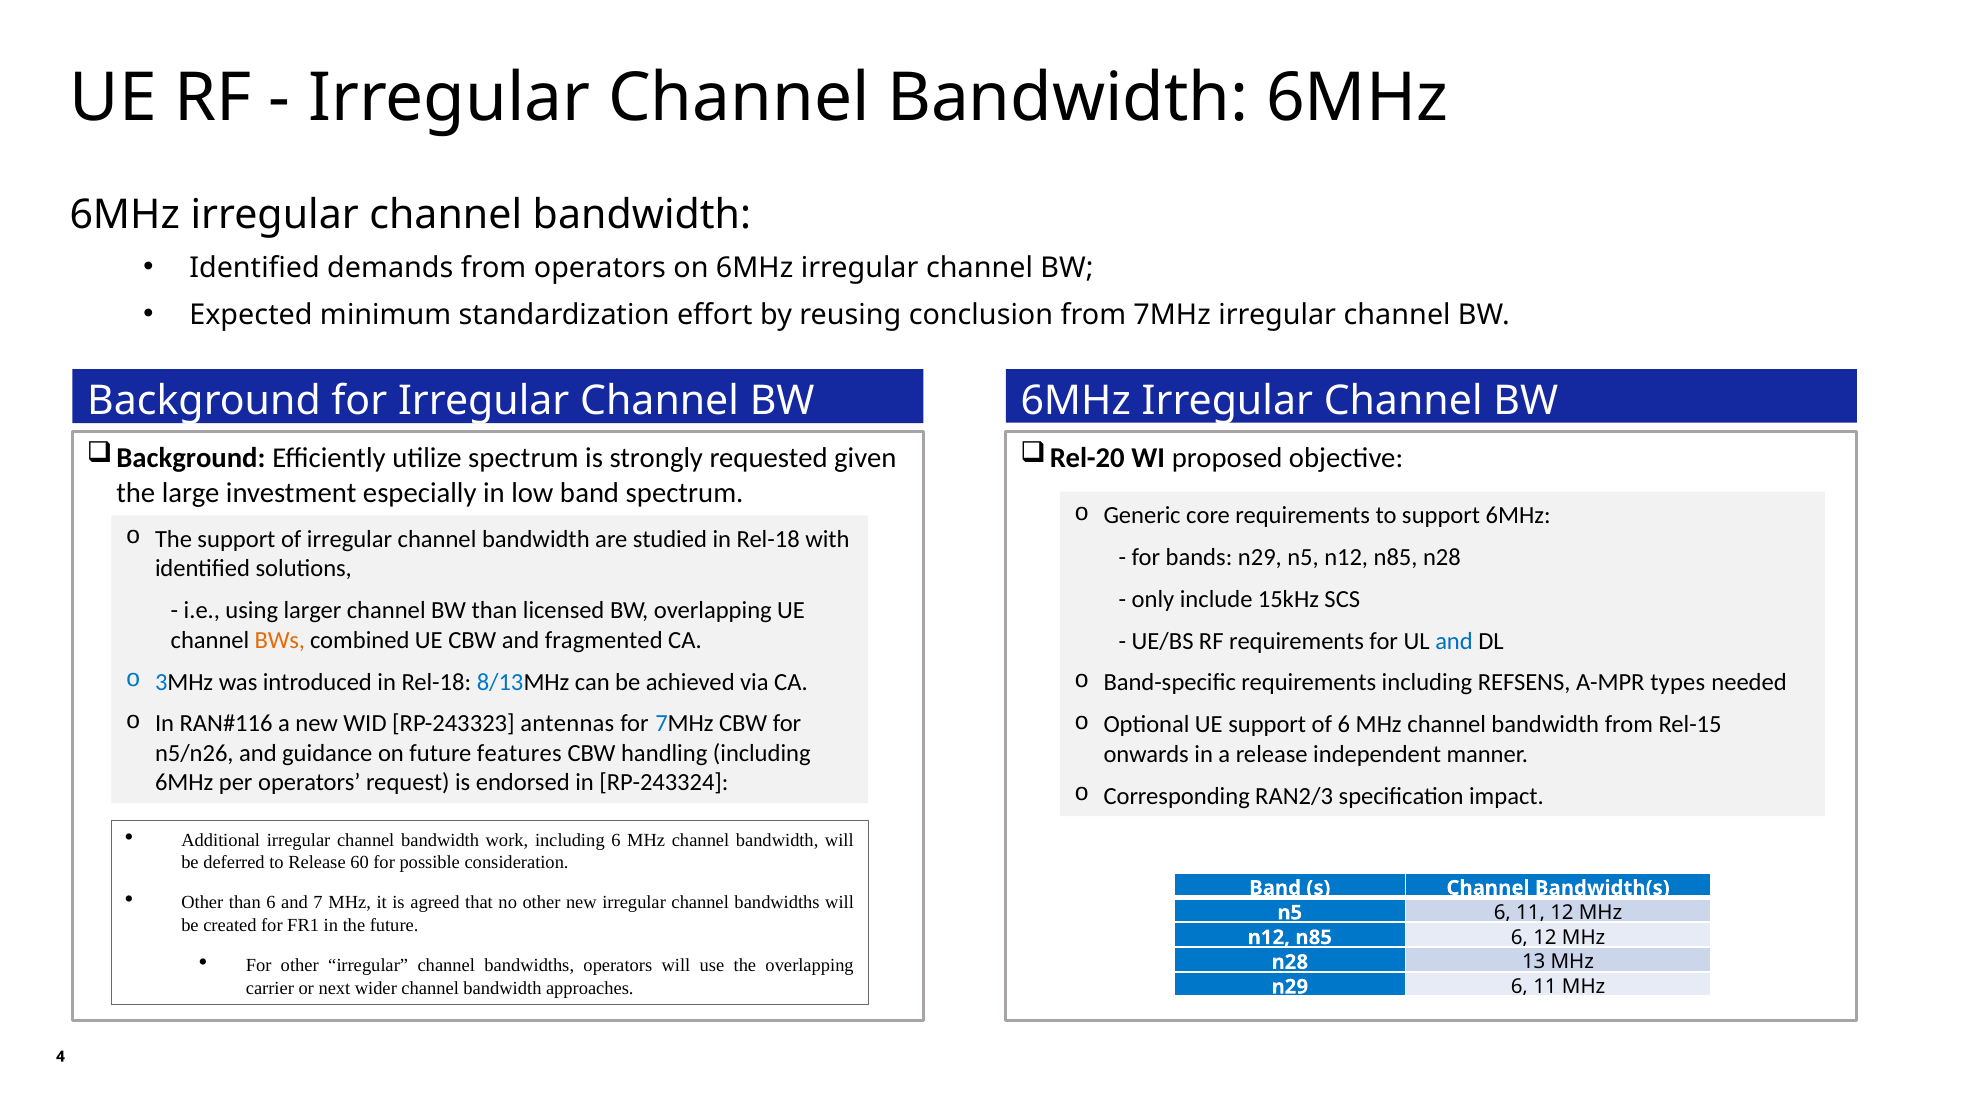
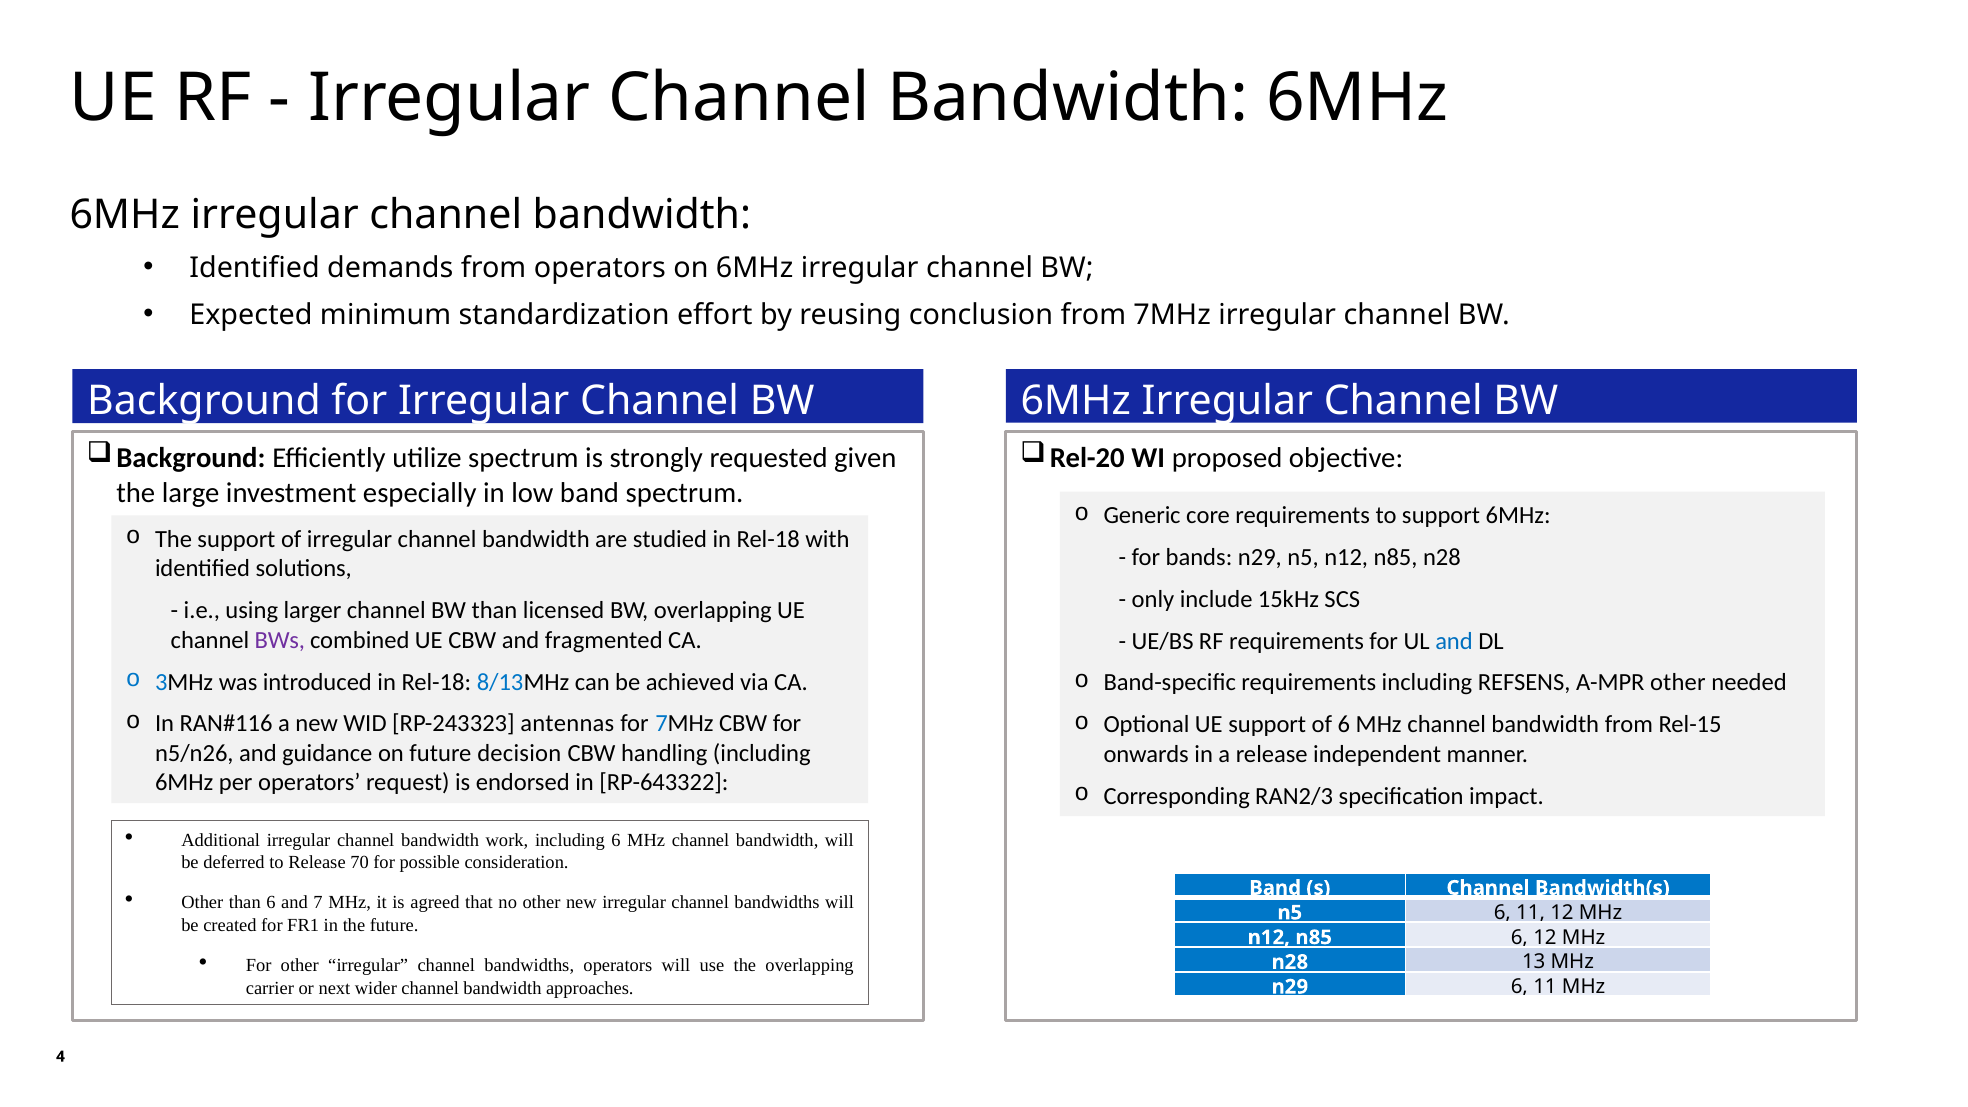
BWs colour: orange -> purple (280, 640)
A-MPR types: types -> other (1678, 683)
features: features -> decision (519, 753)
RP-243324: RP-243324 -> RP-643322 (664, 783)
60: 60 -> 70 (360, 862)
